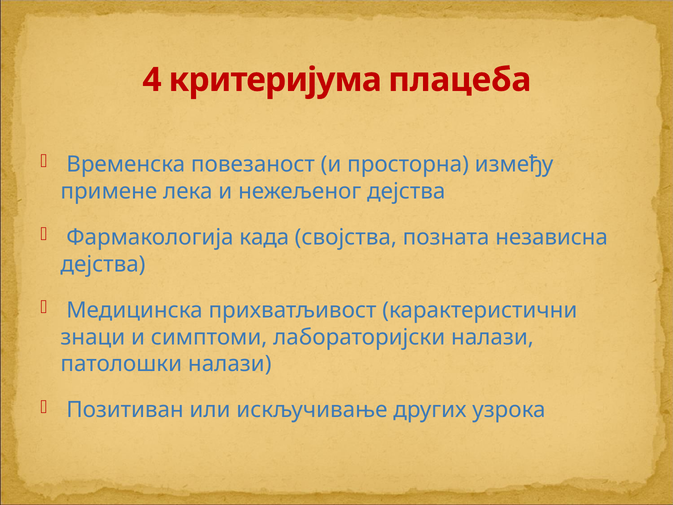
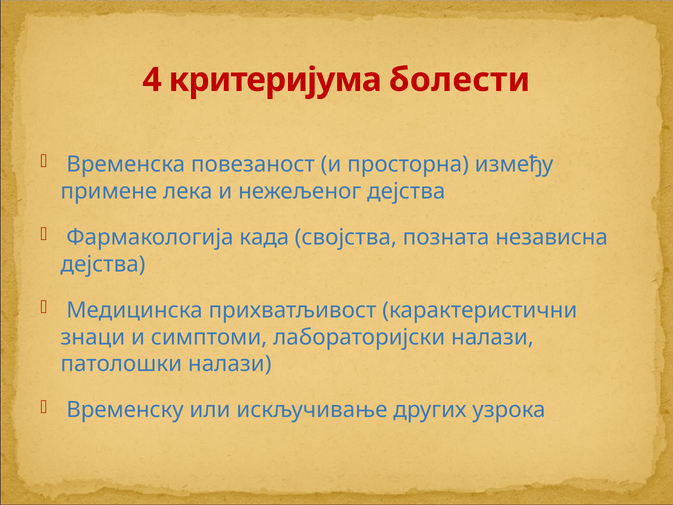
плацеба: плацеба -> болести (459, 80)
Позитиван: Позитиван -> Временску (125, 410)
